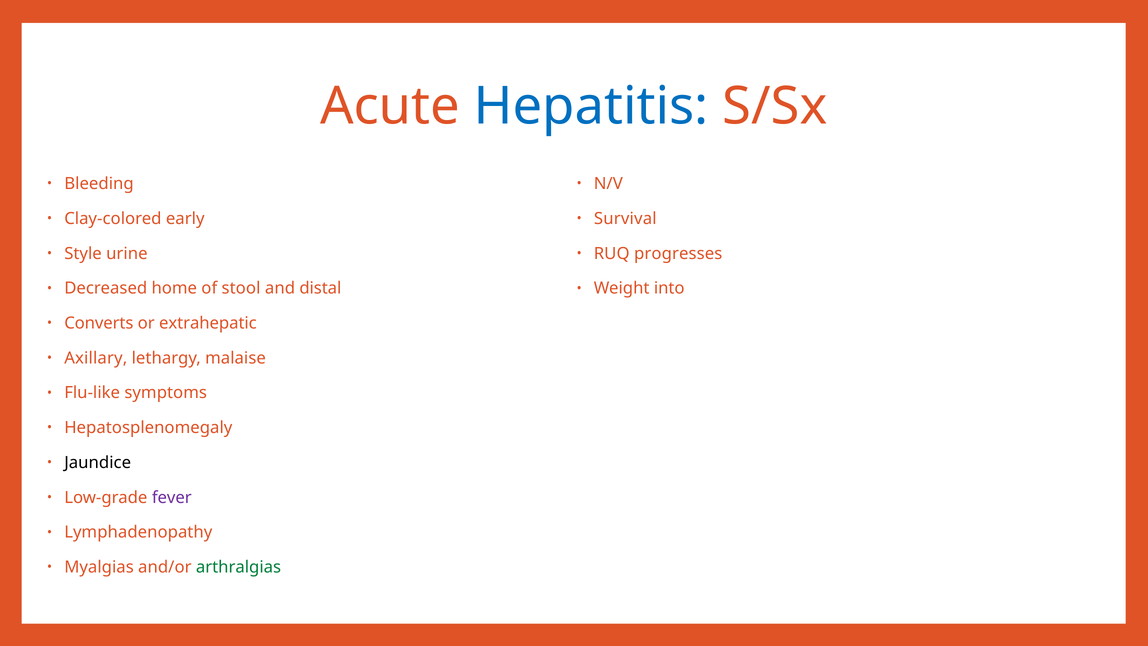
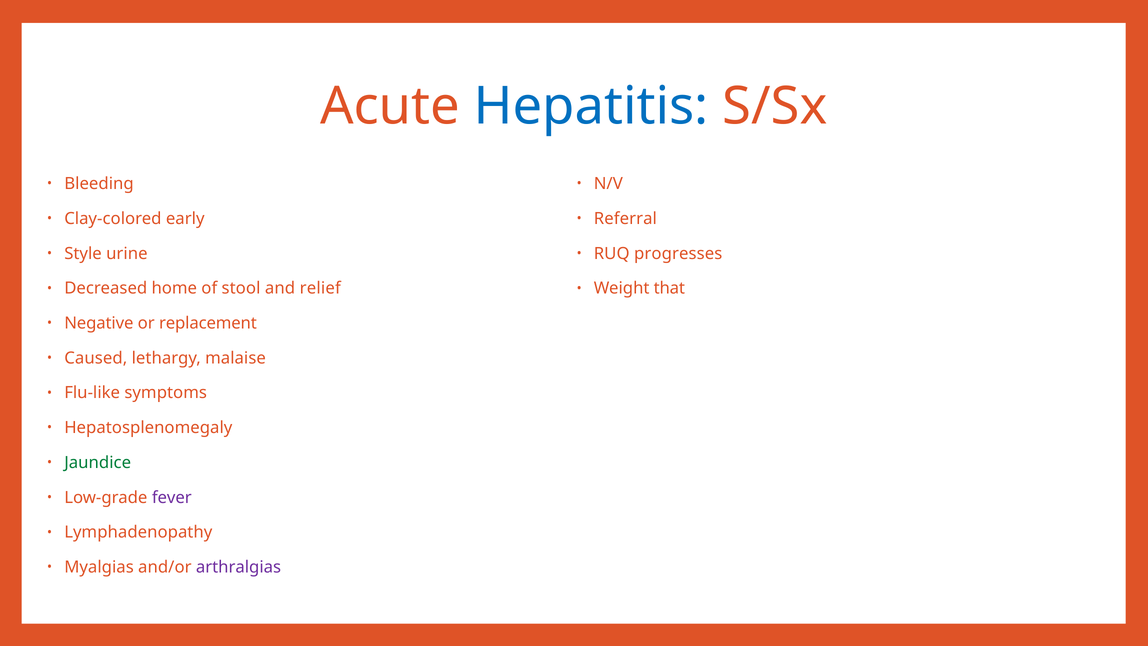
Survival: Survival -> Referral (625, 219)
distal: distal -> relief (320, 288)
into: into -> that (669, 288)
Converts: Converts -> Negative (99, 323)
extrahepatic: extrahepatic -> replacement (208, 323)
Axillary: Axillary -> Caused (96, 358)
Jaundice colour: black -> green (98, 462)
arthralgias colour: green -> purple (238, 567)
